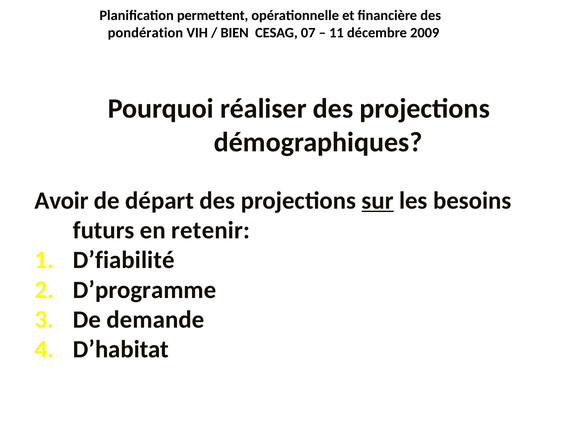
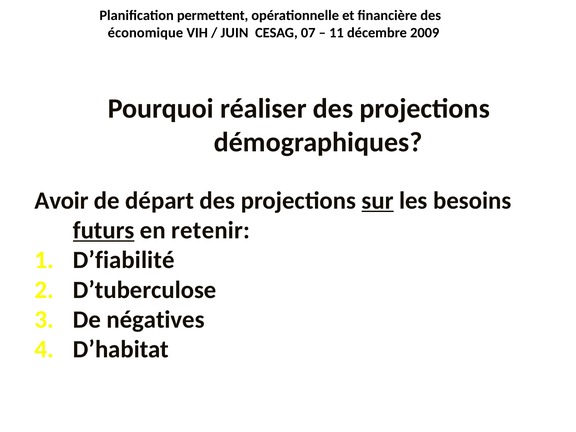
pondération: pondération -> économique (145, 33)
BIEN: BIEN -> JUIN (235, 33)
futurs underline: none -> present (104, 230)
D’programme: D’programme -> D’tuberculose (145, 290)
demande: demande -> négatives (156, 320)
